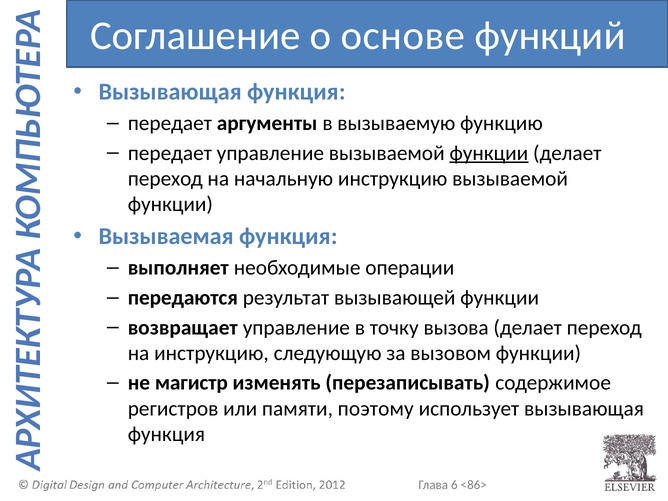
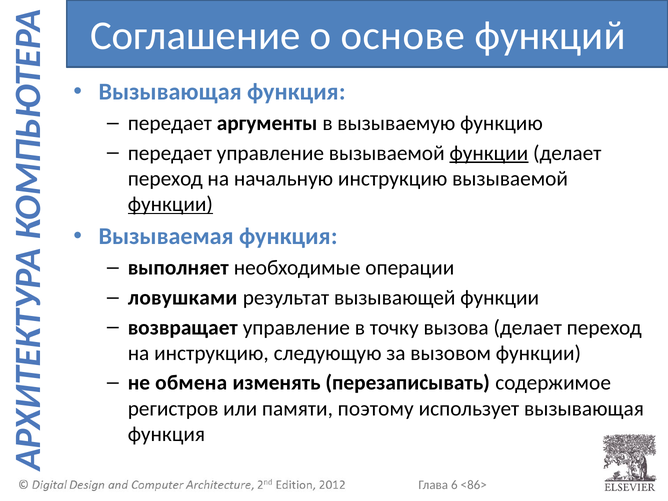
функции underline: none -> present (170, 204)
передаются: передаются -> ловушками (183, 298)
магистр: магистр -> обмена (191, 383)
